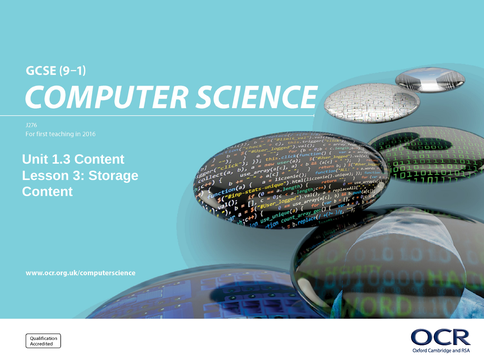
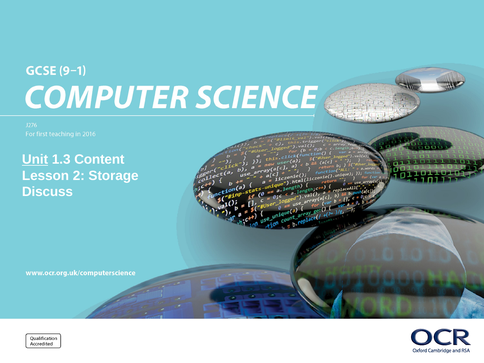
Unit underline: none -> present (35, 159)
3: 3 -> 2 (79, 176)
Content: Content -> Discuss (47, 192)
